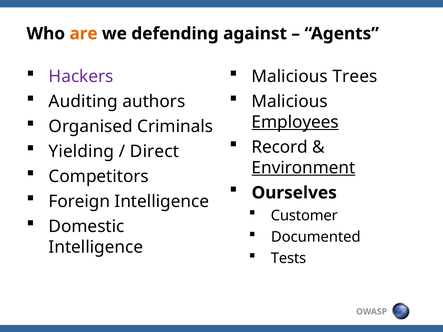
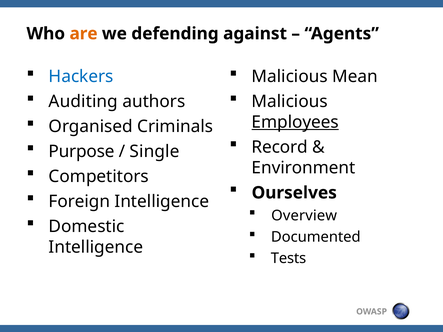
Hackers colour: purple -> blue (81, 77)
Trees: Trees -> Mean (355, 77)
Yielding: Yielding -> Purpose (82, 152)
Direct: Direct -> Single (155, 152)
Environment underline: present -> none (304, 168)
Customer: Customer -> Overview (304, 216)
